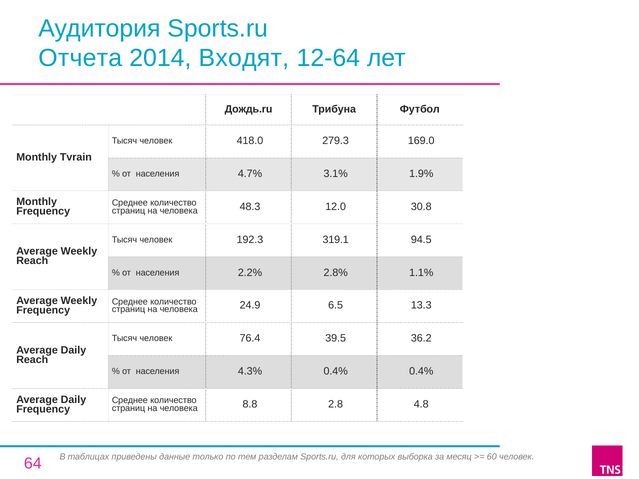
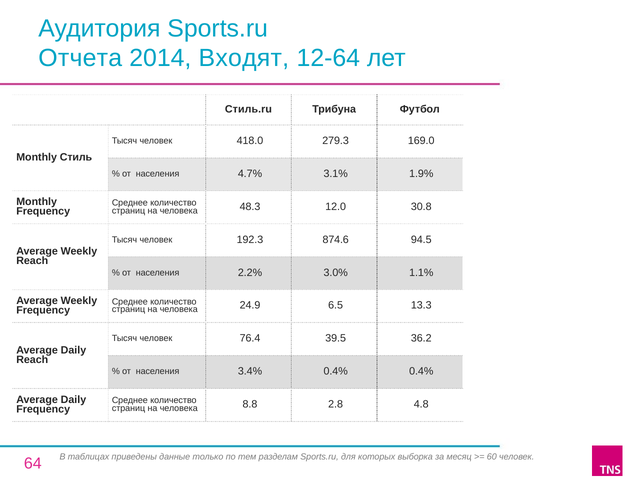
Дождь.ru: Дождь.ru -> Стиль.ru (248, 109)
Tvrain: Tvrain -> Стиль (76, 157)
319.1: 319.1 -> 874.6 (336, 240)
2.8%: 2.8% -> 3.0% (336, 273)
4.3%: 4.3% -> 3.4% (250, 372)
